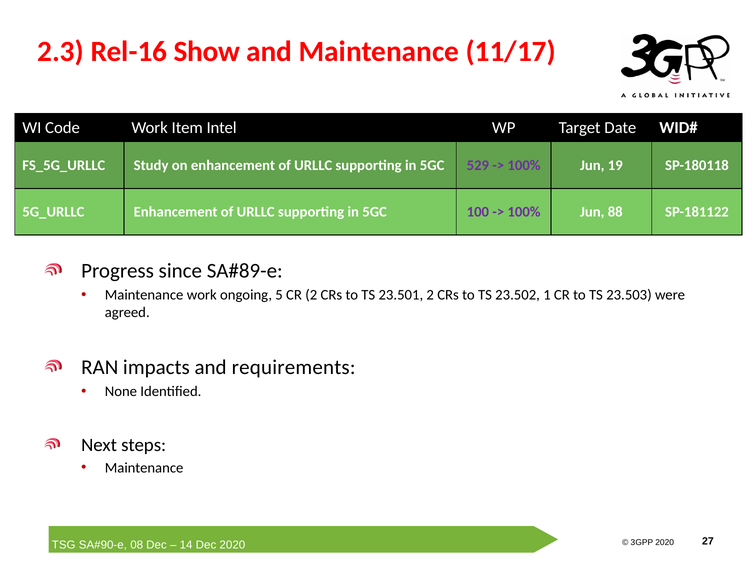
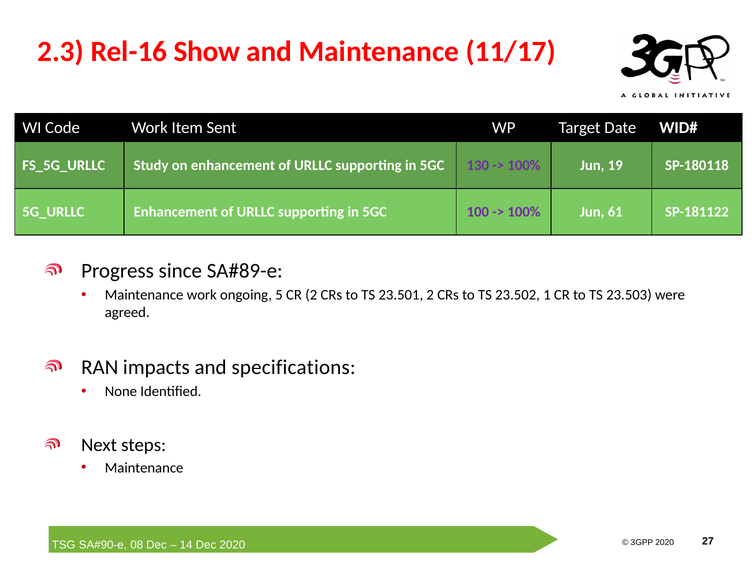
Intel: Intel -> Sent (222, 128)
529: 529 -> 130 (478, 165)
88: 88 -> 61 (615, 212)
requirements: requirements -> specifications (294, 368)
